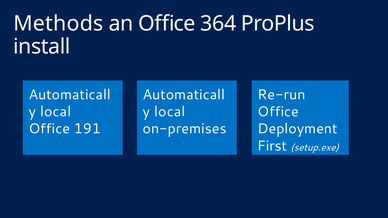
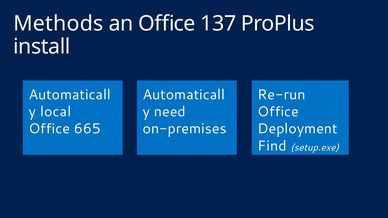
364: 364 -> 137 (218, 24)
local: local -> need (170, 112)
191: 191 -> 665 (87, 129)
First: First -> Find (272, 146)
